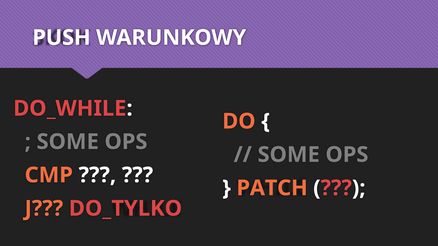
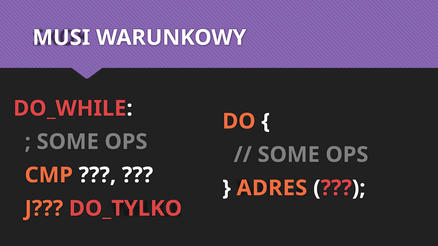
PUSH: PUSH -> MUSI (61, 38)
PATCH: PATCH -> ADRES (272, 188)
